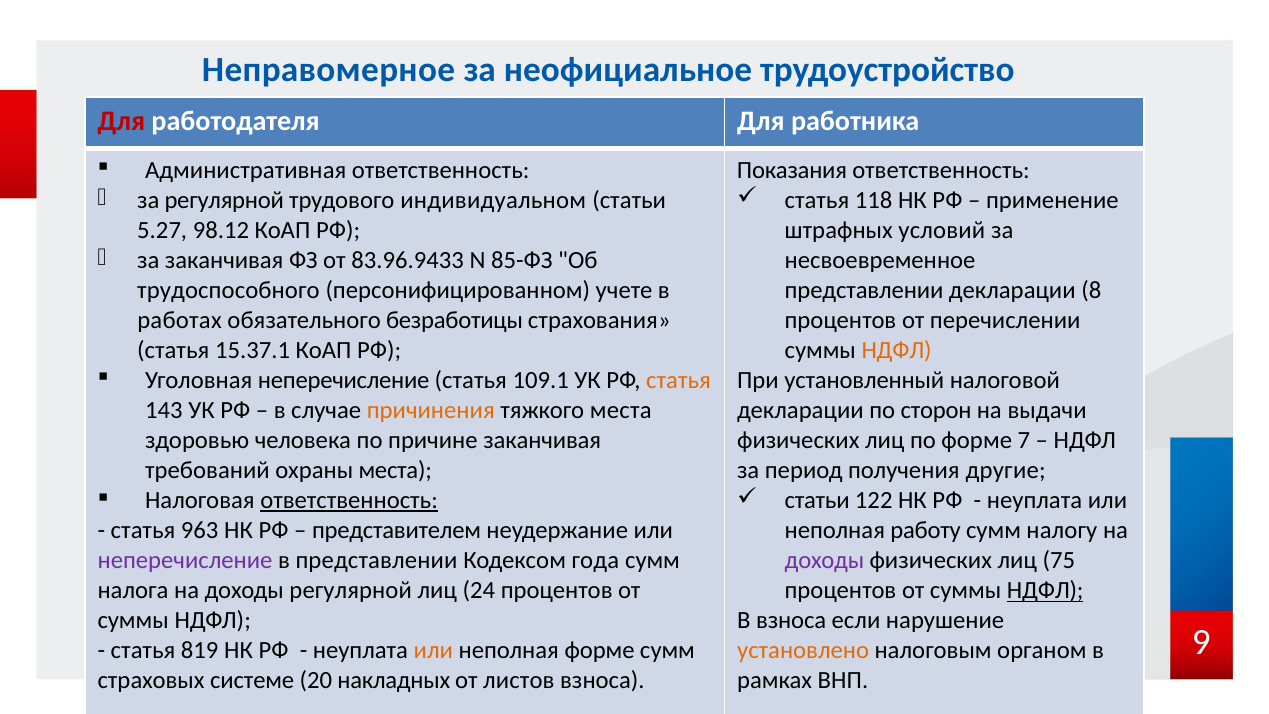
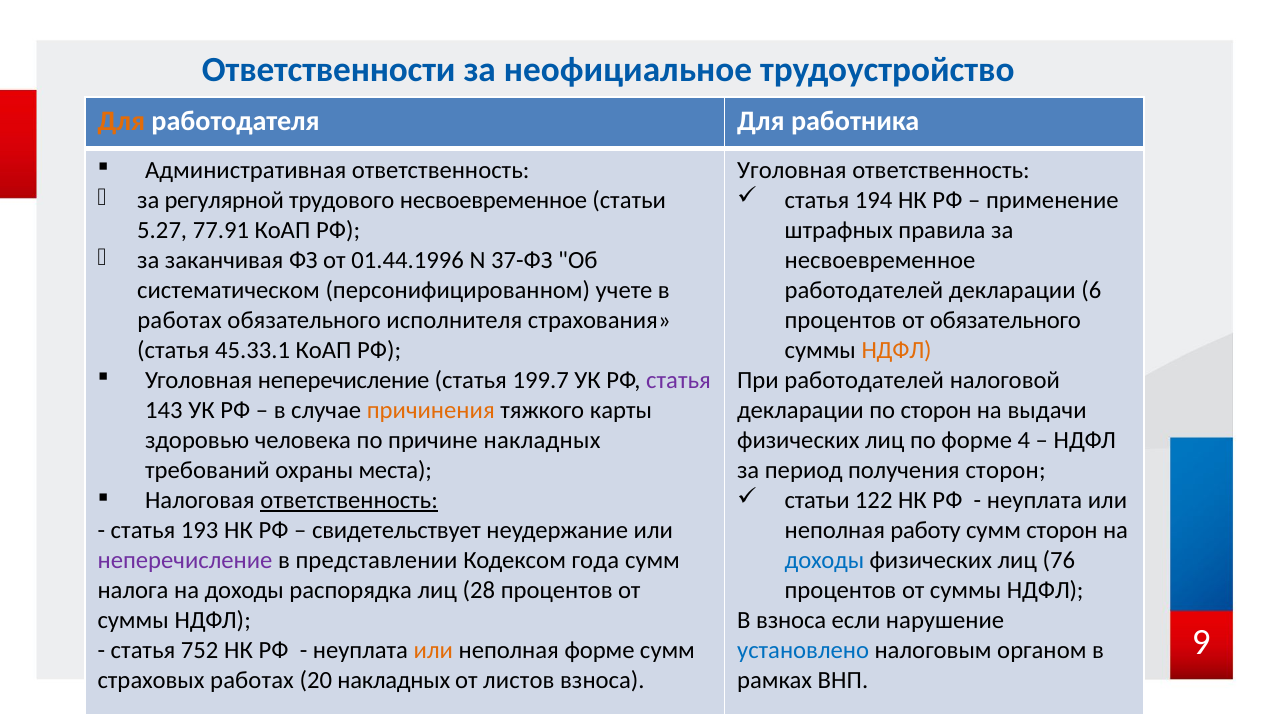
Неправомерное: Неправомерное -> Ответственности (329, 70)
Для colour: red -> orange (121, 121)
Показания: Показания -> Уголовная (792, 170)
трудового индивидуальном: индивидуальном -> несвоевременное (493, 200)
118: 118 -> 194 (874, 200)
98.12: 98.12 -> 77.91 (221, 230)
условий: условий -> правила (942, 230)
83.96.9433: 83.96.9433 -> 01.44.1996 (408, 260)
85-ФЗ: 85-ФЗ -> 37-ФЗ (522, 260)
трудоспособного: трудоспособного -> систематическом (229, 290)
представлении: представлении -> работодателей (864, 290)
8: 8 -> 6 (1091, 290)
безработицы: безработицы -> исполнителя (454, 320)
от перечислении: перечислении -> обязательного (1005, 320)
15.37.1: 15.37.1 -> 45.33.1 (253, 350)
109.1: 109.1 -> 199.7 (541, 380)
статья colour: orange -> purple (679, 380)
При установленный: установленный -> работодателей (864, 380)
тяжкого места: места -> карты (621, 410)
причине заканчивая: заканчивая -> накладных (542, 440)
7: 7 -> 4 (1024, 440)
получения другие: другие -> сторон (1006, 470)
963: 963 -> 193 (200, 531)
представителем: представителем -> свидетельствует (397, 531)
сумм налогу: налогу -> сторон (1062, 531)
доходы colour: purple -> blue (824, 561)
75: 75 -> 76 (1059, 561)
доходы регулярной: регулярной -> распорядка (351, 591)
24: 24 -> 28 (479, 591)
НДФЛ underline: present -> none (1045, 591)
819: 819 -> 752 (200, 651)
установлено colour: orange -> blue (803, 651)
страховых системе: системе -> работах (252, 681)
